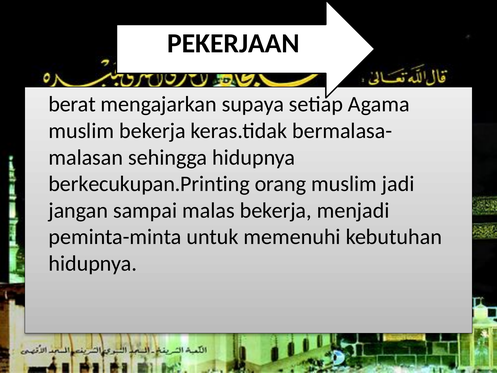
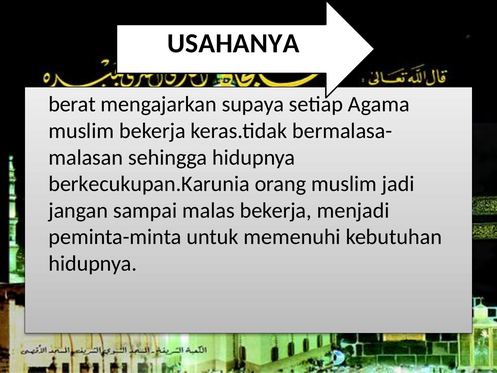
PEKERJAAN: PEKERJAAN -> USAHANYA (233, 43)
berkecukupan.Printing: berkecukupan.Printing -> berkecukupan.Karunia (149, 184)
